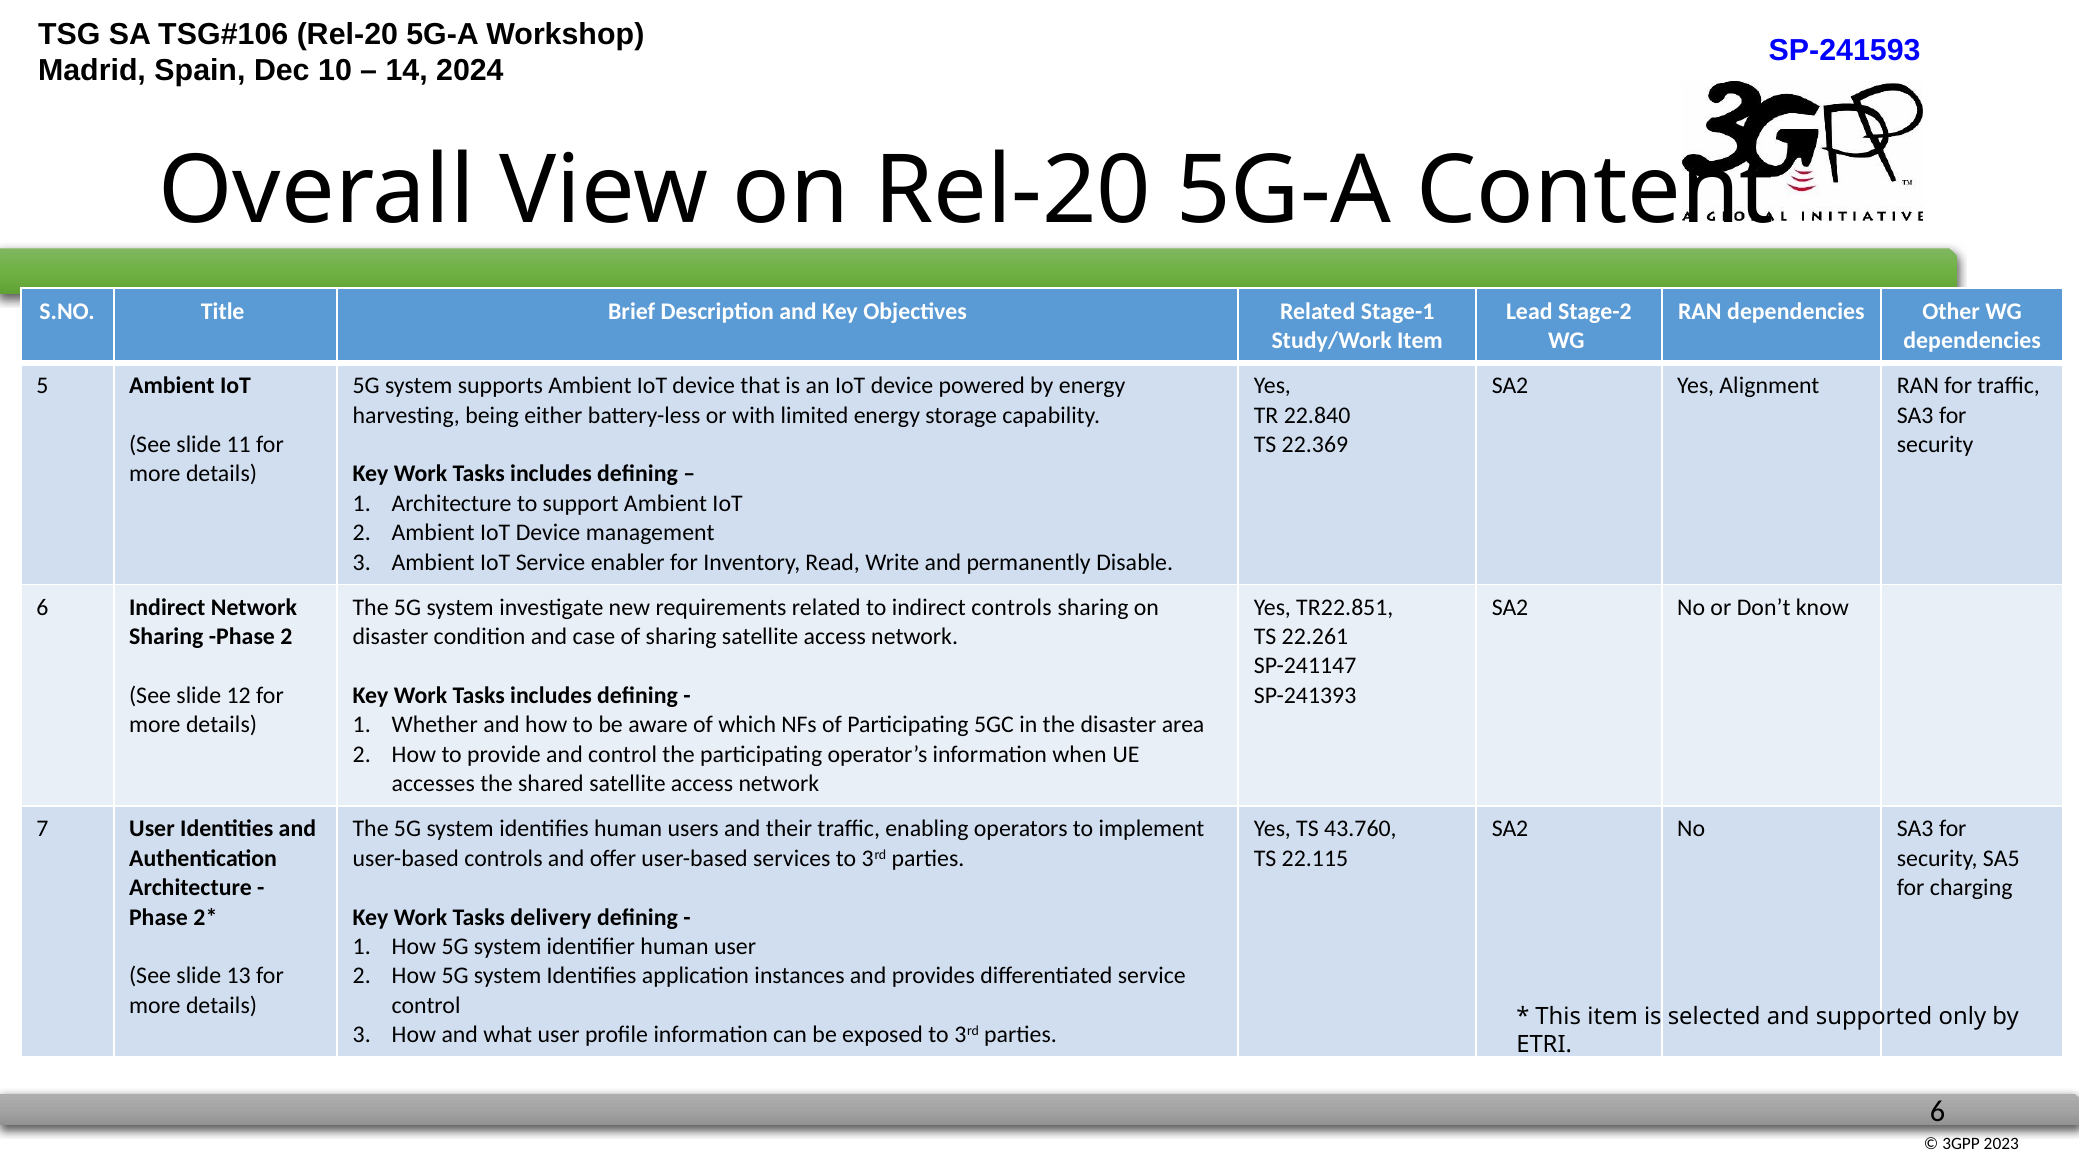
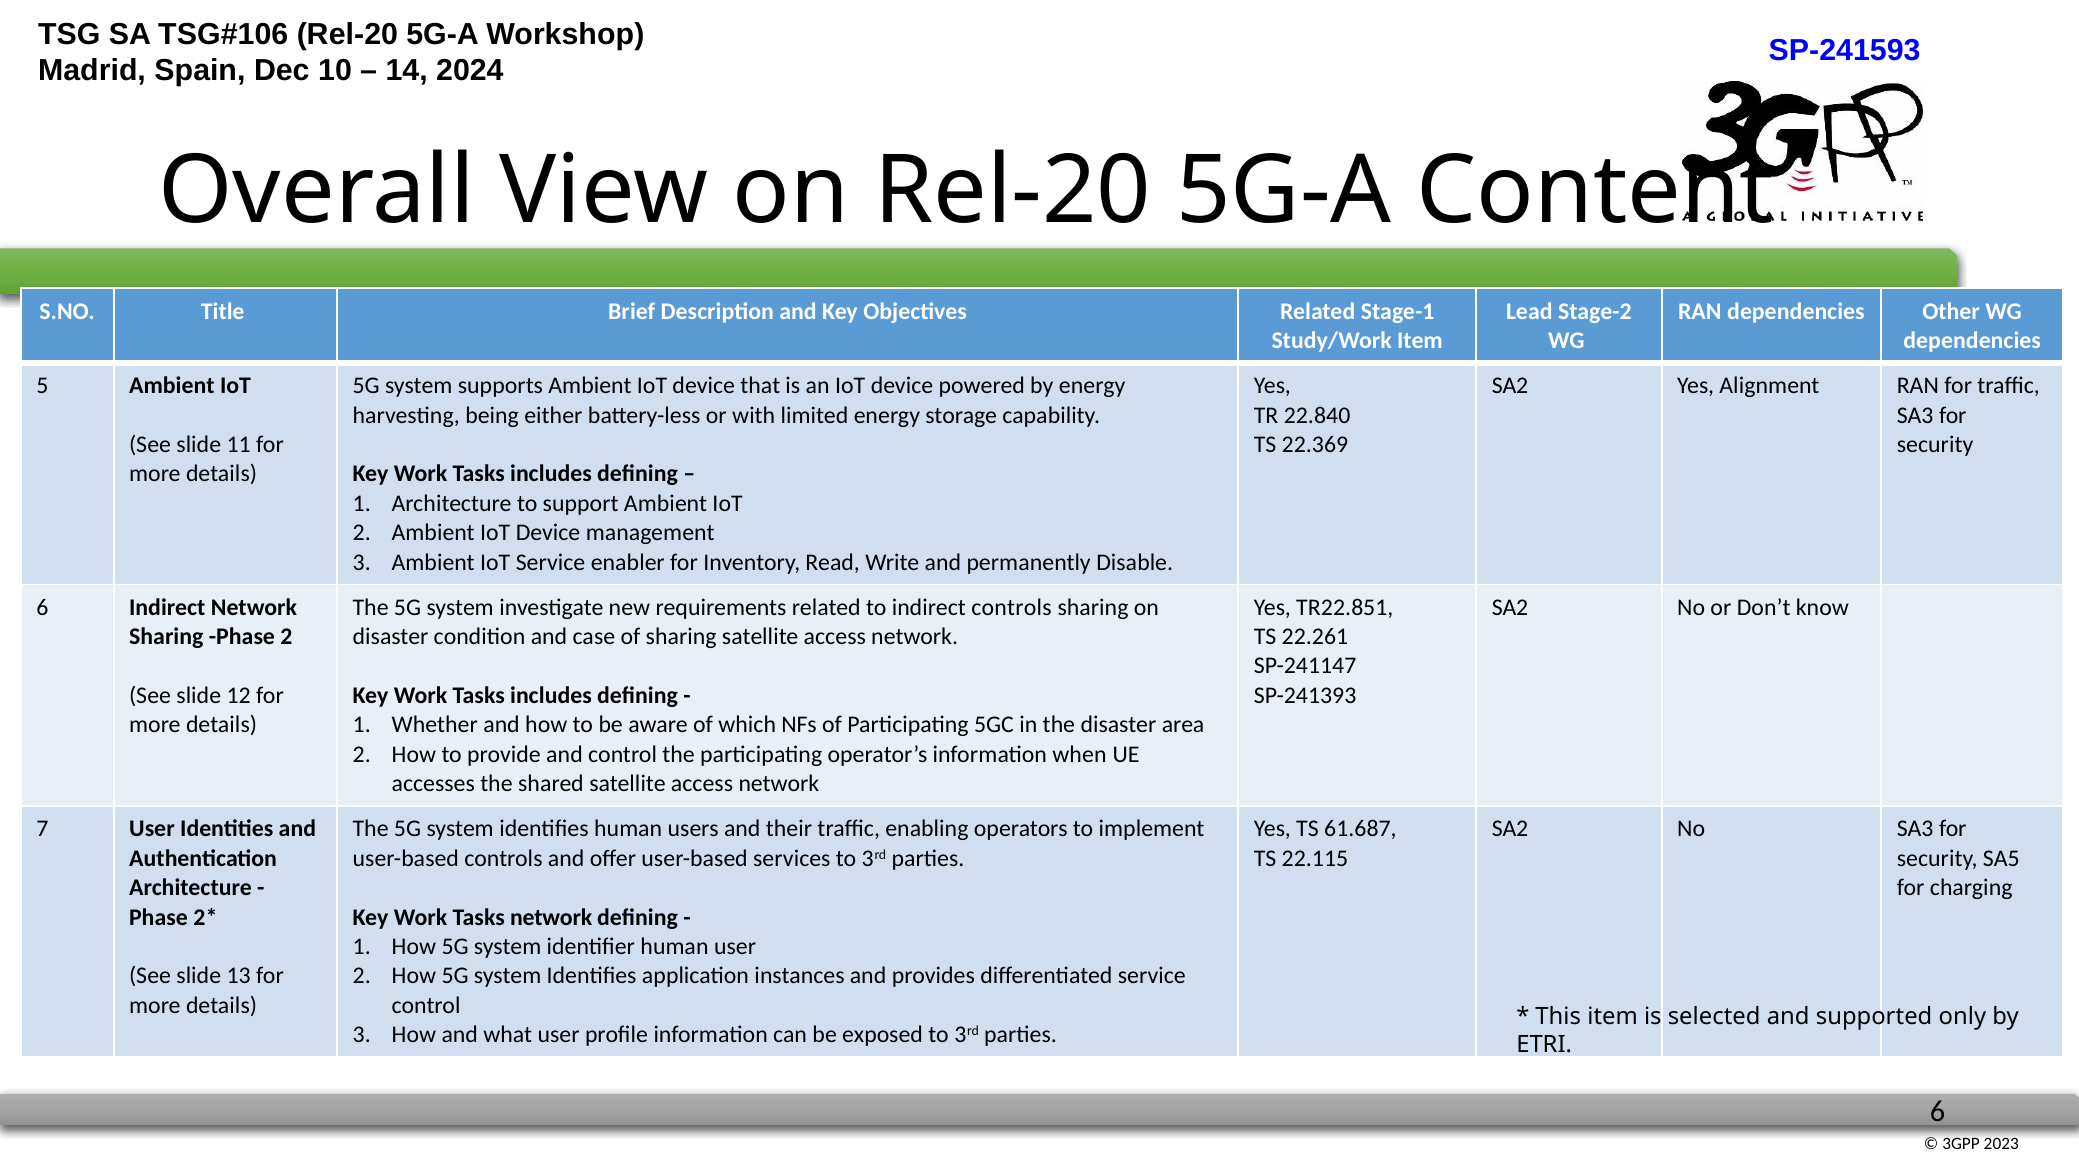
43.760: 43.760 -> 61.687 (1360, 828)
Tasks delivery: delivery -> network (551, 917)
